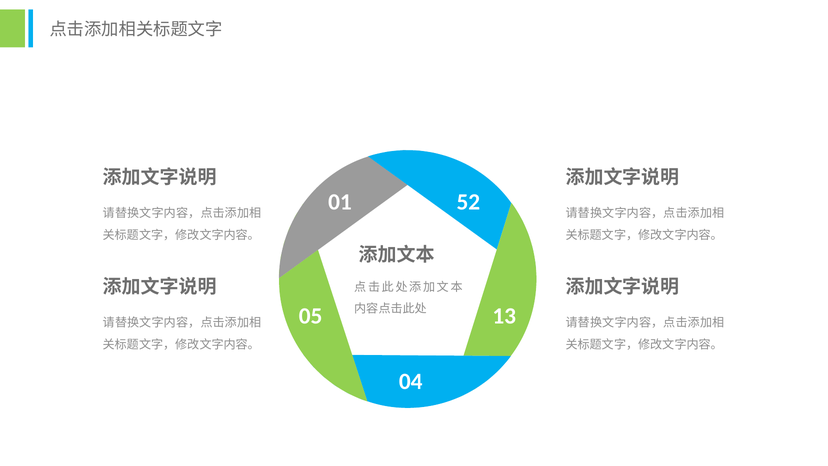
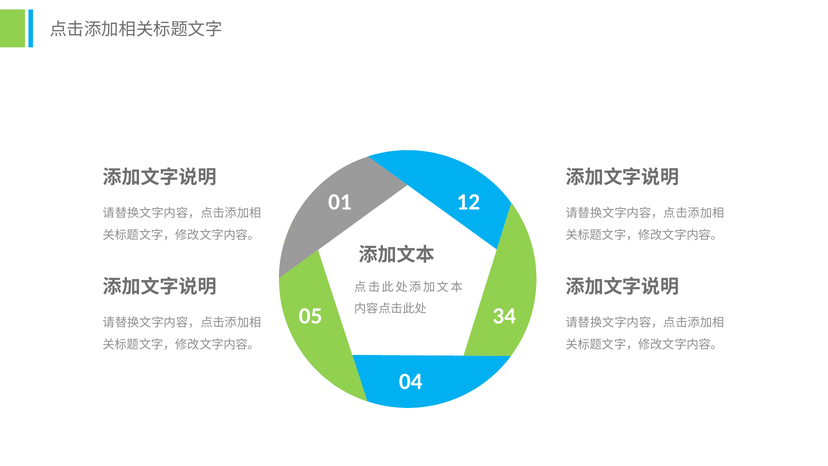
52: 52 -> 12 (468, 202)
13: 13 -> 34 (504, 316)
